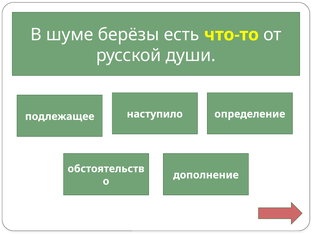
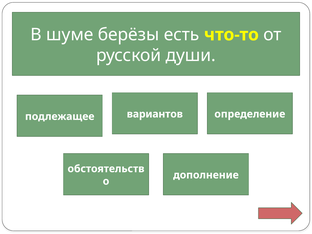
наступило: наступило -> вариантов (155, 114)
